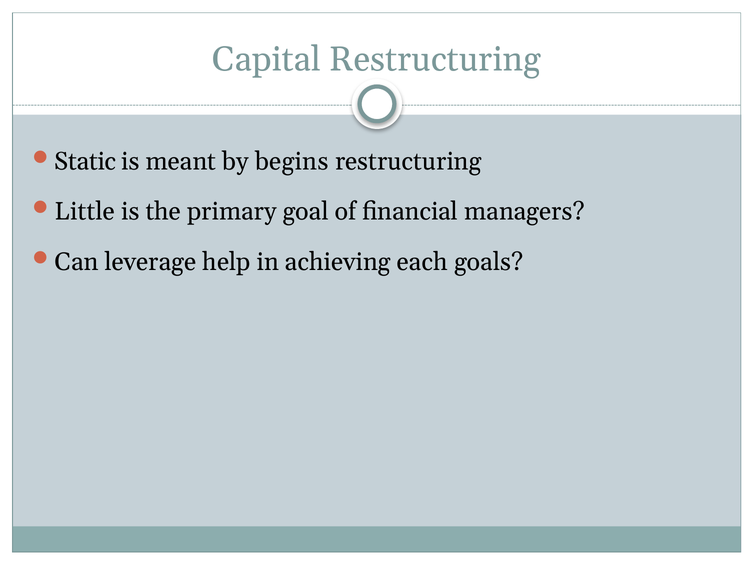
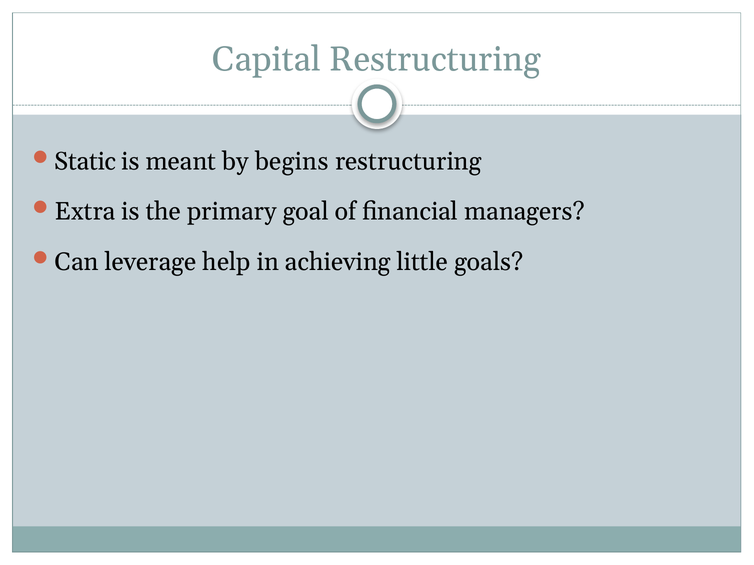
Little: Little -> Extra (85, 212)
each: each -> little (422, 262)
